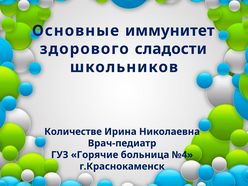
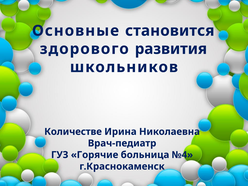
иммунитет: иммунитет -> становится (170, 31)
сладости: сладости -> развития (171, 49)
